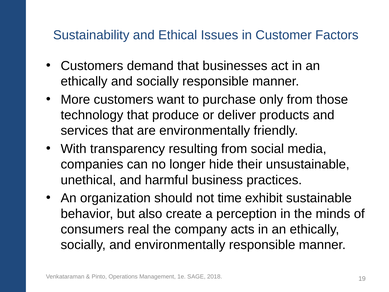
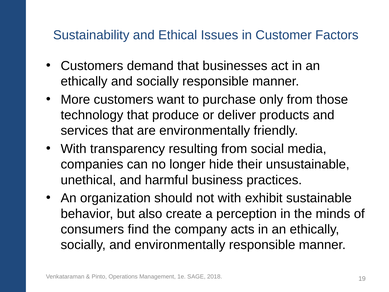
not time: time -> with (229, 198)
real: real -> find (138, 229)
